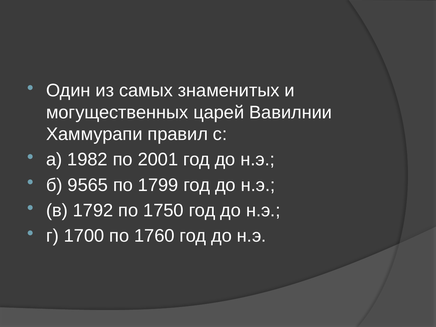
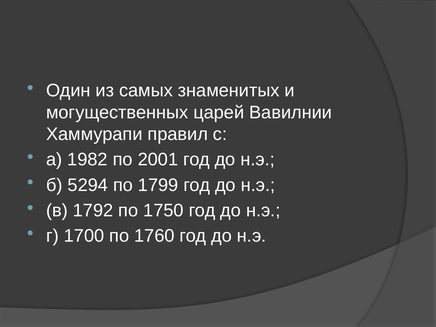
9565: 9565 -> 5294 (88, 185)
